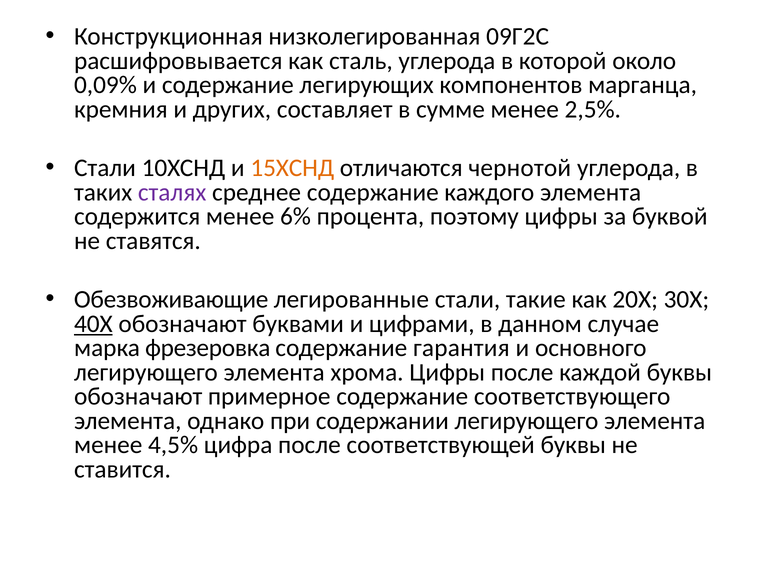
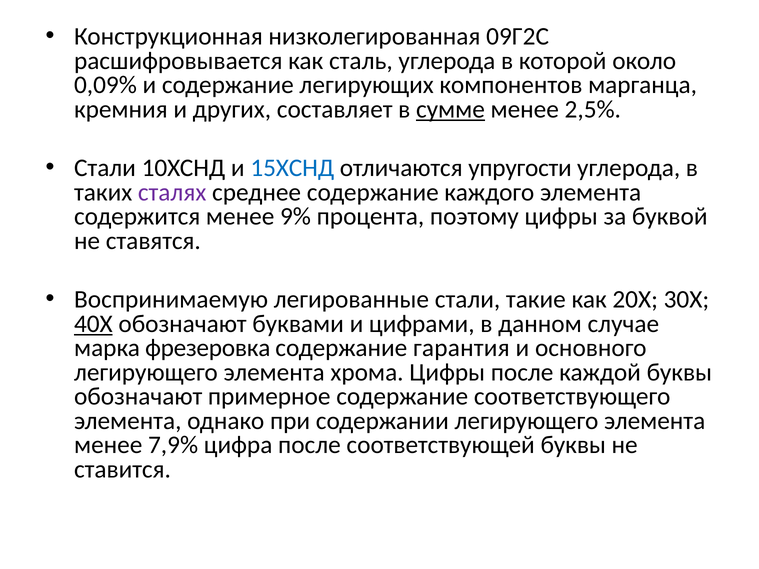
сумме underline: none -> present (450, 109)
15ХСНД colour: orange -> blue (292, 168)
чернотой: чернотой -> упругости (520, 168)
6%: 6% -> 9% (295, 217)
Обезвоживающие: Обезвоживающие -> Воспринимаемую (171, 300)
4,5%: 4,5% -> 7,9% (173, 445)
